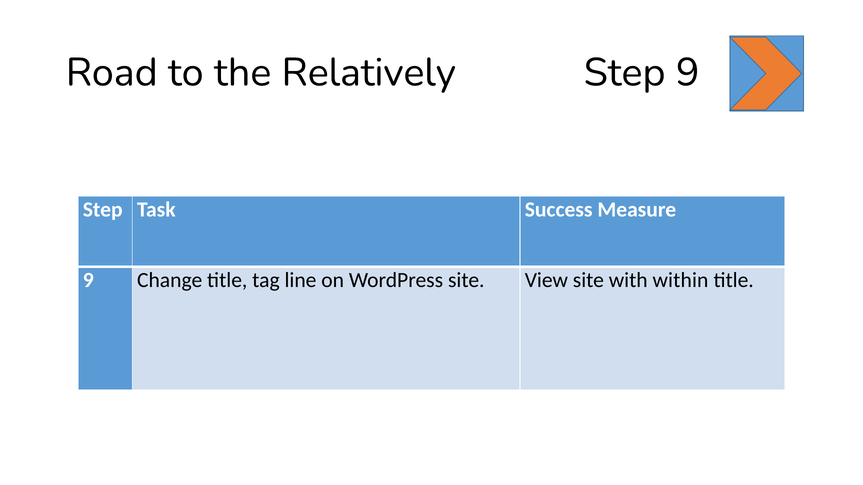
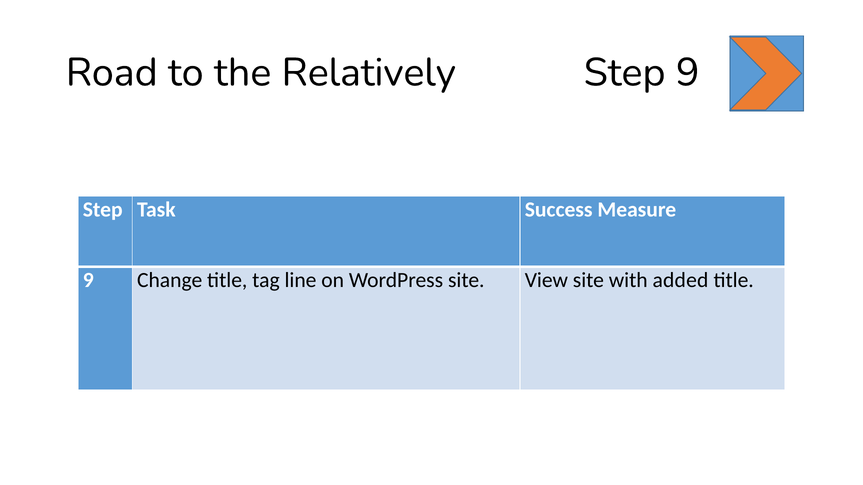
within: within -> added (680, 280)
